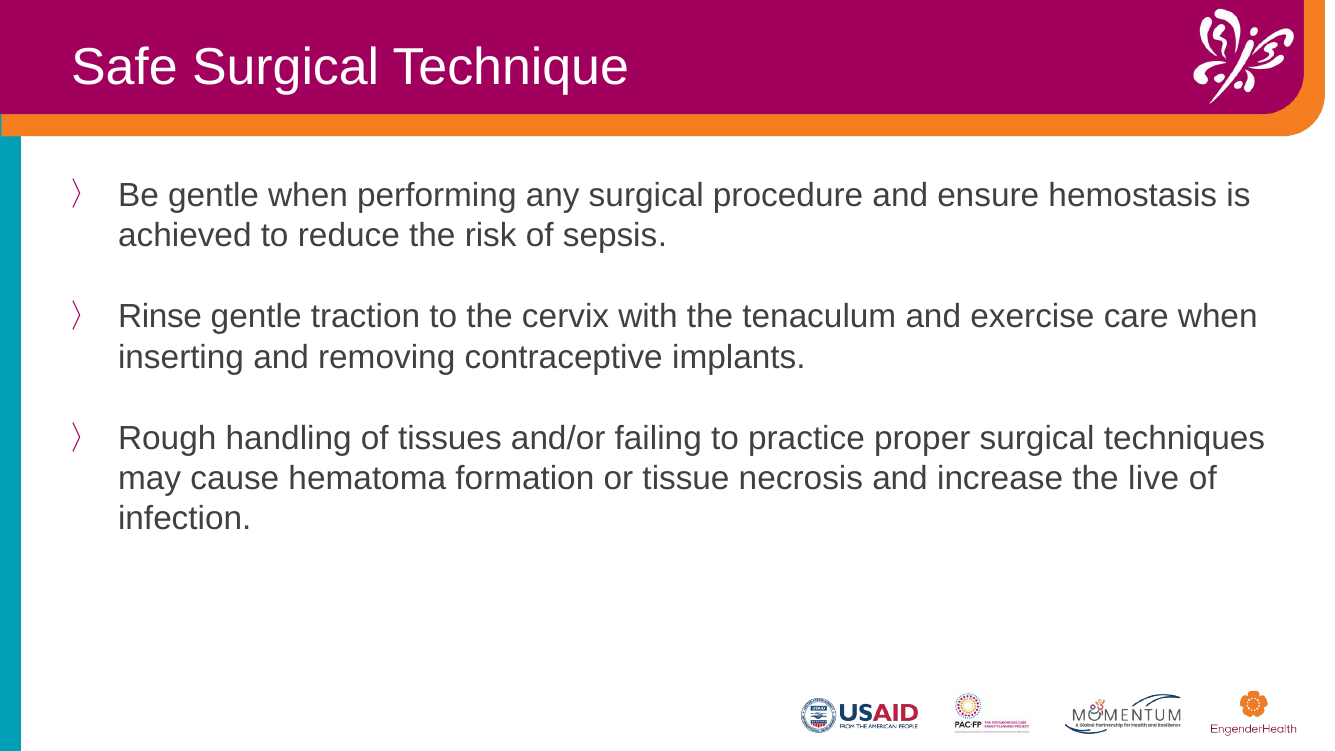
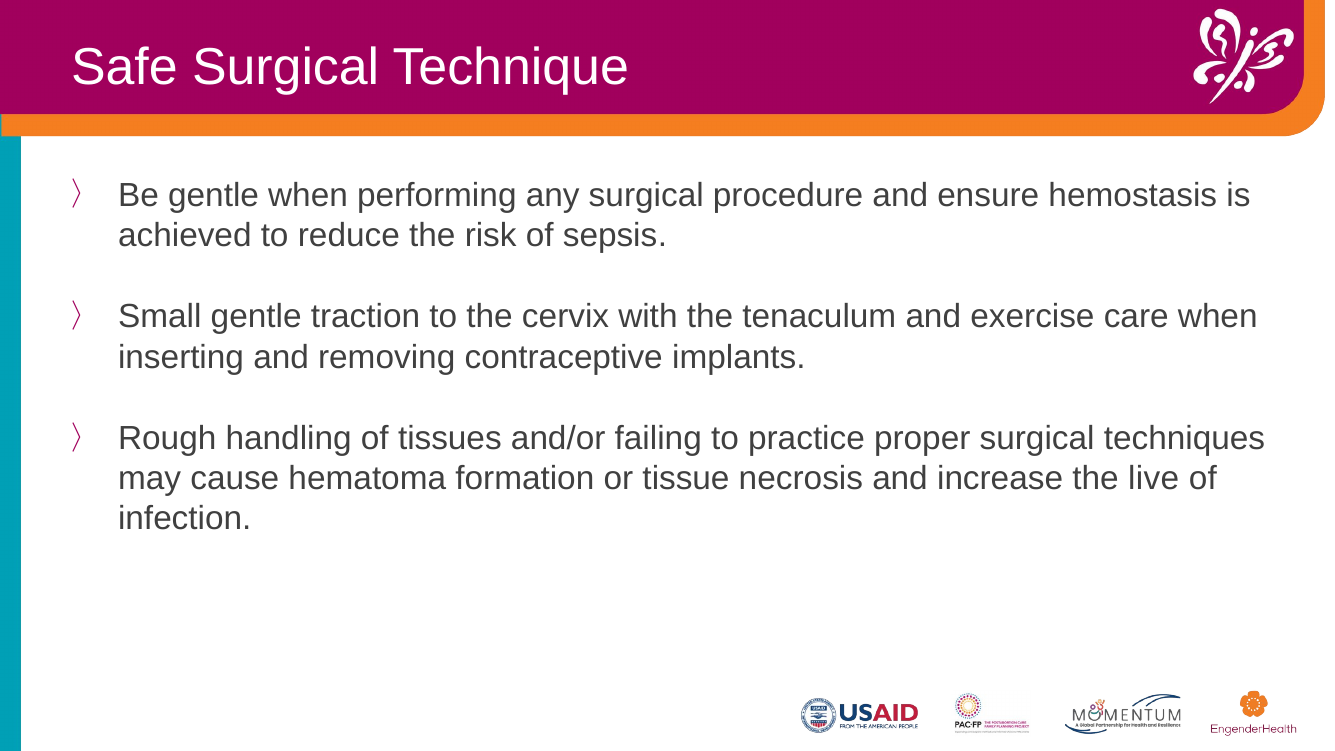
Rinse: Rinse -> Small (160, 317)
